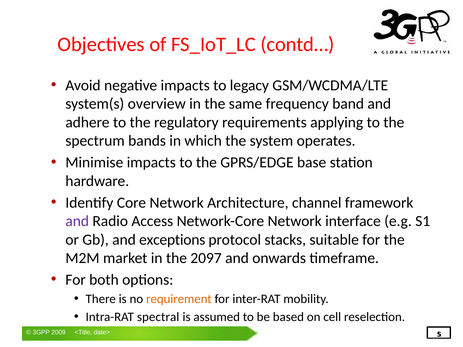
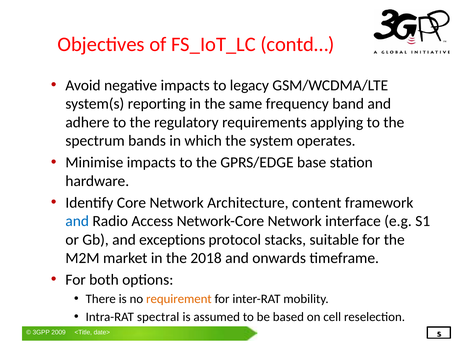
overview: overview -> reporting (157, 104)
channel: channel -> content (317, 203)
and colour: purple -> blue (77, 221)
2097: 2097 -> 2018 (206, 258)
